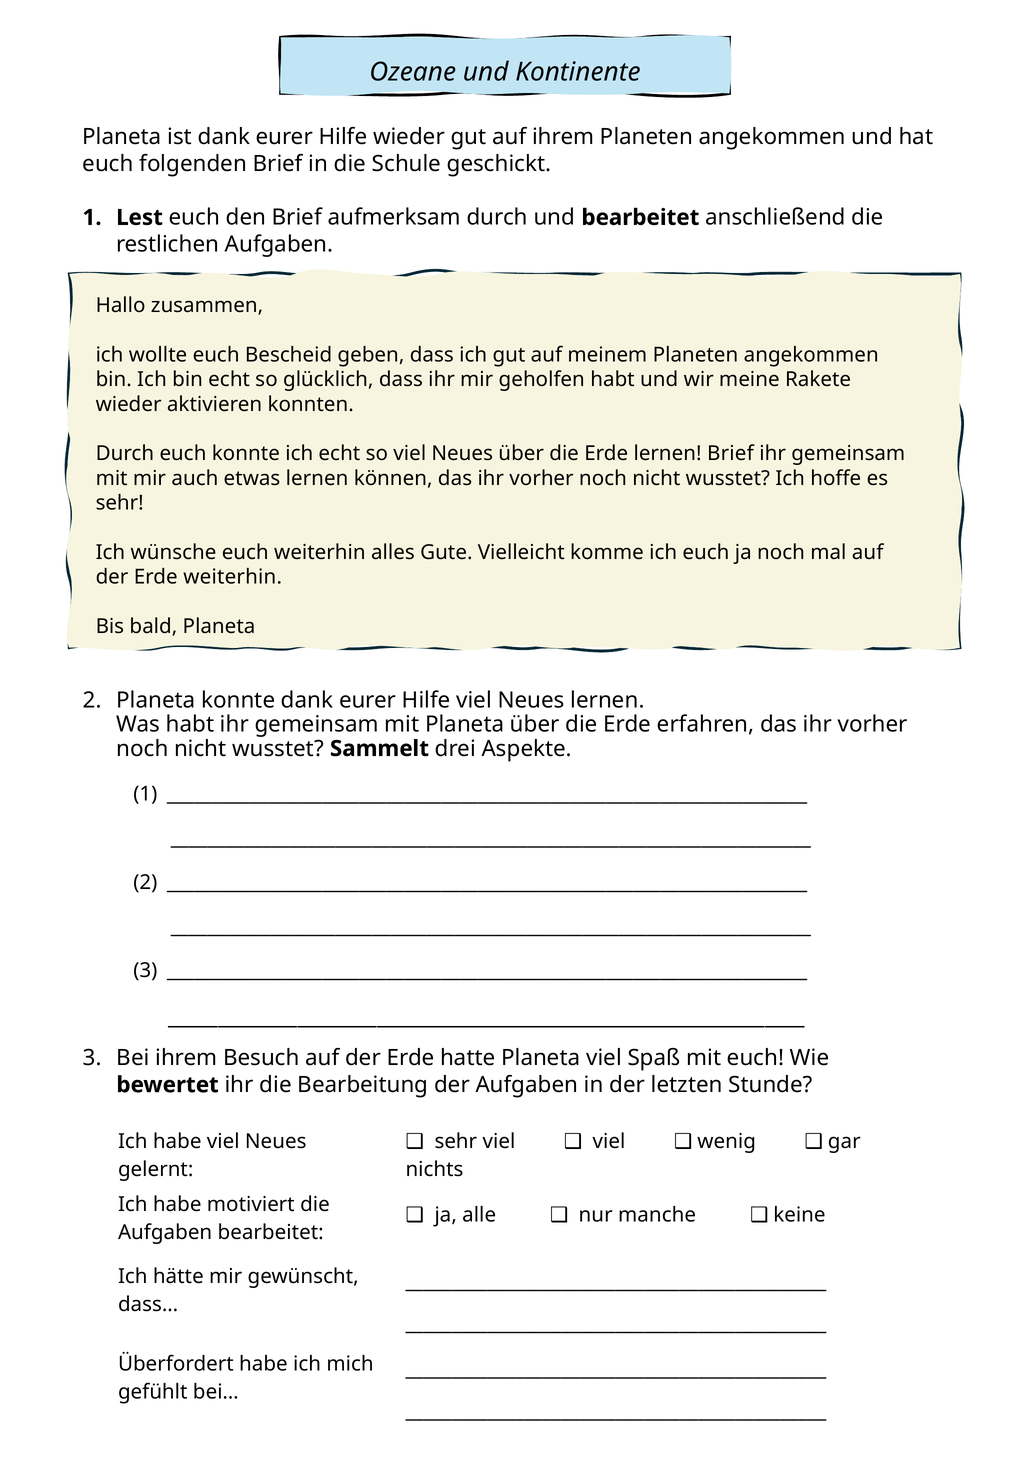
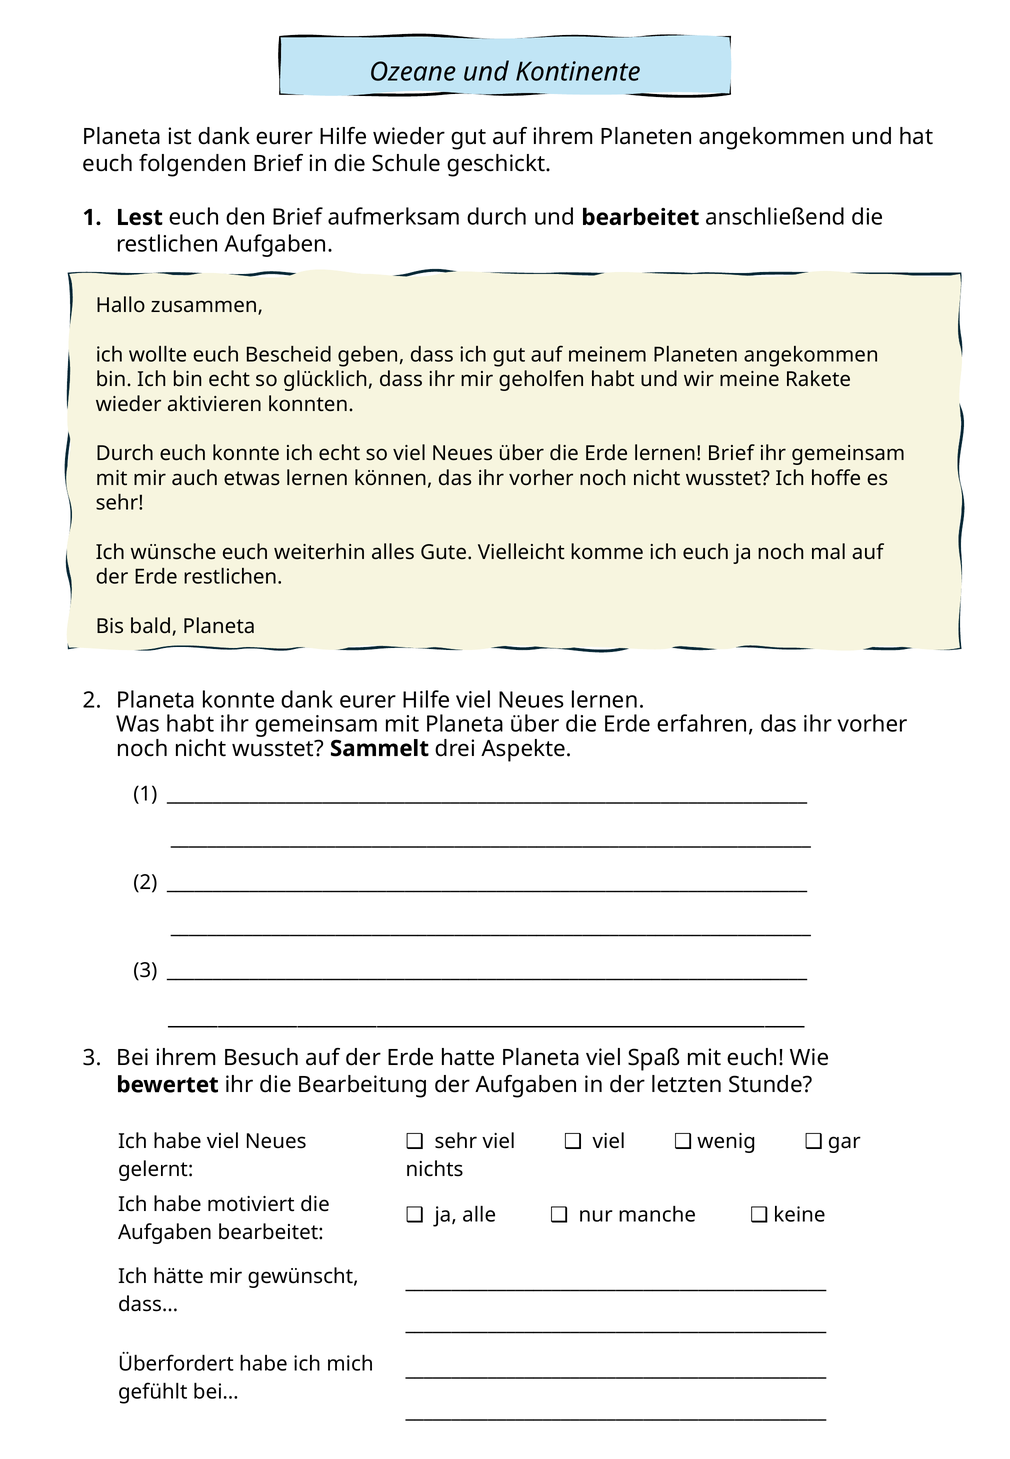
Erde weiterhin: weiterhin -> restlichen (233, 577)
